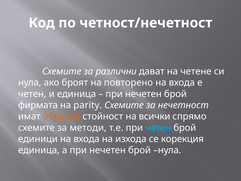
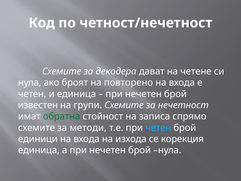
различни: различни -> декодера (116, 71)
фирмата: фирмата -> известен (38, 105)
parity: parity -> групи (88, 105)
обратна colour: orange -> green (62, 116)
всички: всички -> записа (154, 116)
